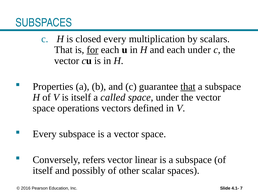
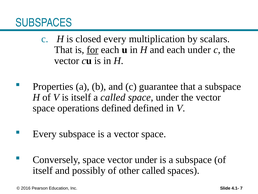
that underline: present -> none (188, 86)
operations vectors: vectors -> defined (116, 108)
Conversely refers: refers -> space (94, 159)
vector linear: linear -> under (146, 159)
other scalar: scalar -> called (153, 170)
